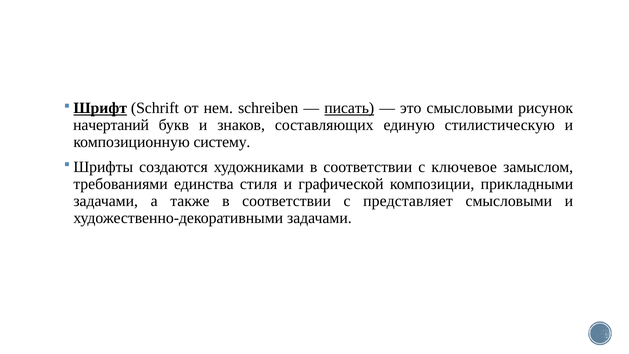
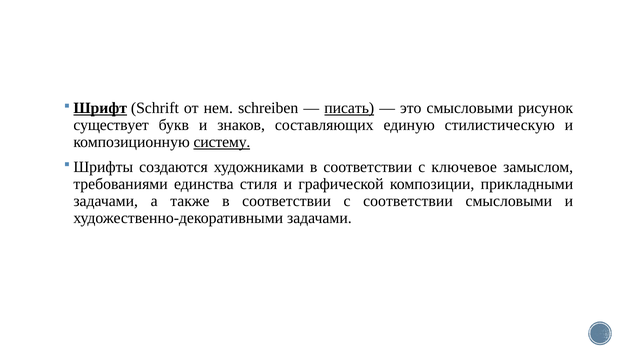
начертаний: начертаний -> существует (111, 125)
систему underline: none -> present (222, 142)
с представляет: представляет -> соответствии (408, 201)
